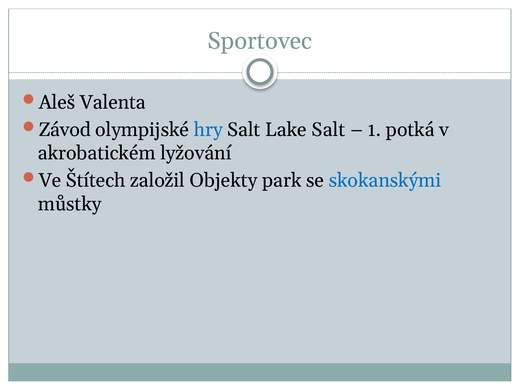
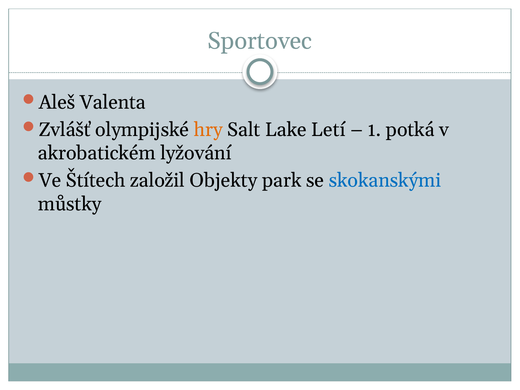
Závod: Závod -> Zvlášť (65, 130)
hry colour: blue -> orange (208, 130)
Lake Salt: Salt -> Letí (328, 130)
